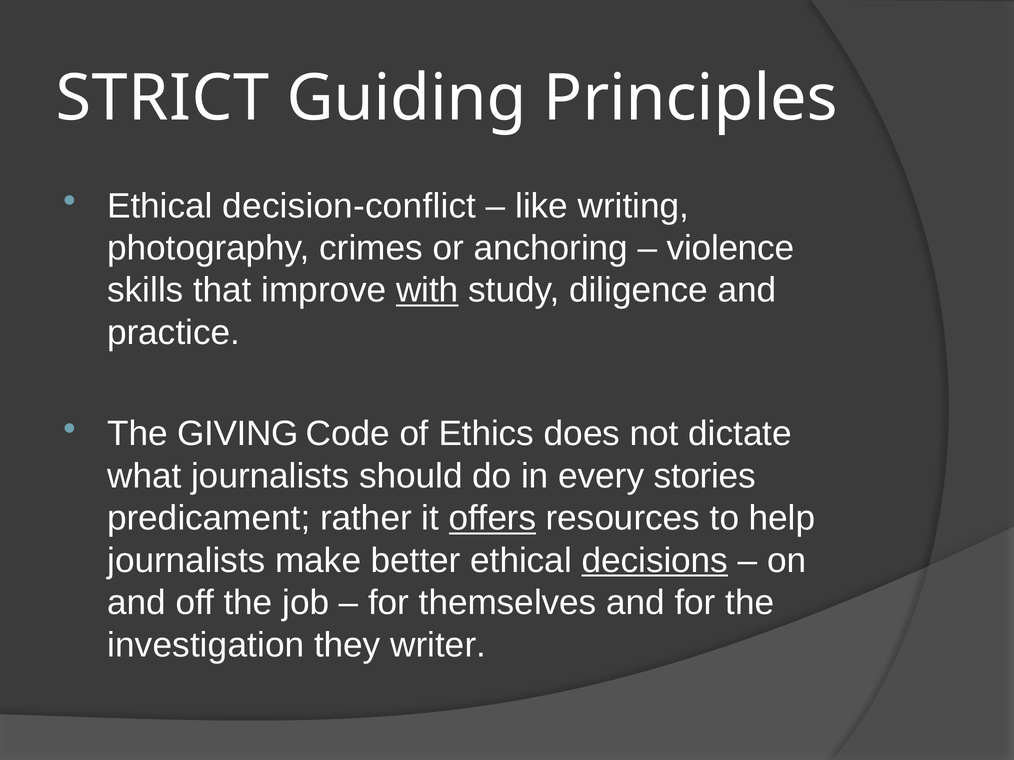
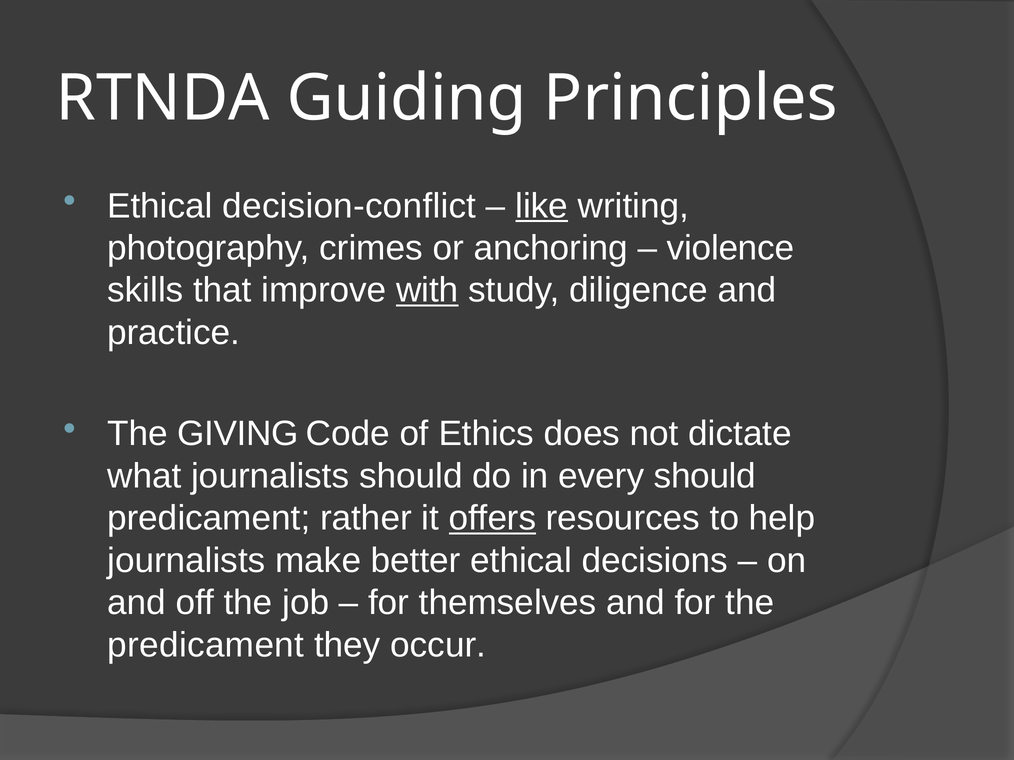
STRICT: STRICT -> RTNDA (163, 98)
like underline: none -> present (542, 206)
every stories: stories -> should (705, 476)
decisions underline: present -> none (655, 561)
investigation: investigation -> predicament (206, 645)
writer: writer -> occur (438, 645)
